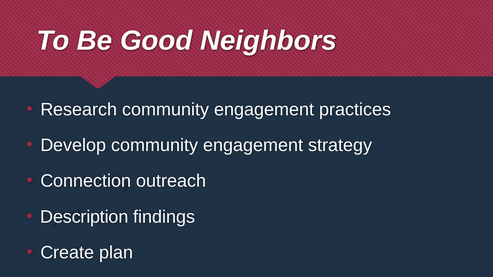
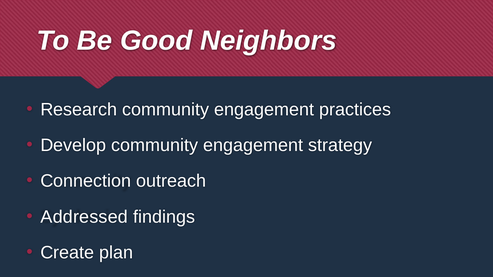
Description: Description -> Addressed (84, 217)
